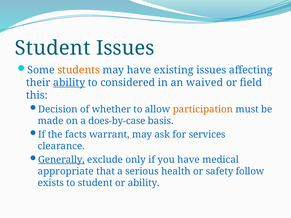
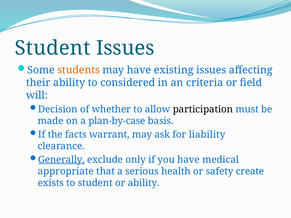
ability underline: present -> none (69, 83)
waived: waived -> criteria (205, 83)
this: this -> will (37, 95)
participation colour: orange -> black (203, 109)
does-by-case: does-by-case -> plan-by-case (117, 121)
services: services -> liability (207, 135)
follow: follow -> create (250, 171)
